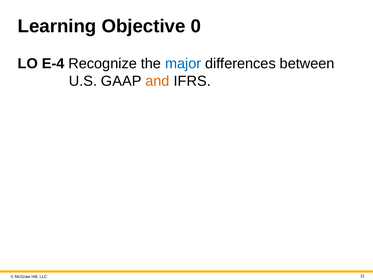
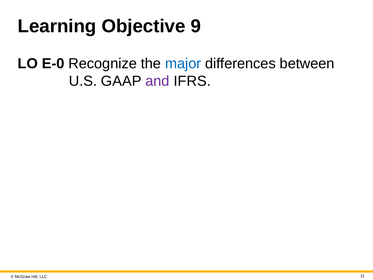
0: 0 -> 9 (196, 26)
E-4: E-4 -> E-0 (53, 64)
and colour: orange -> purple (157, 81)
